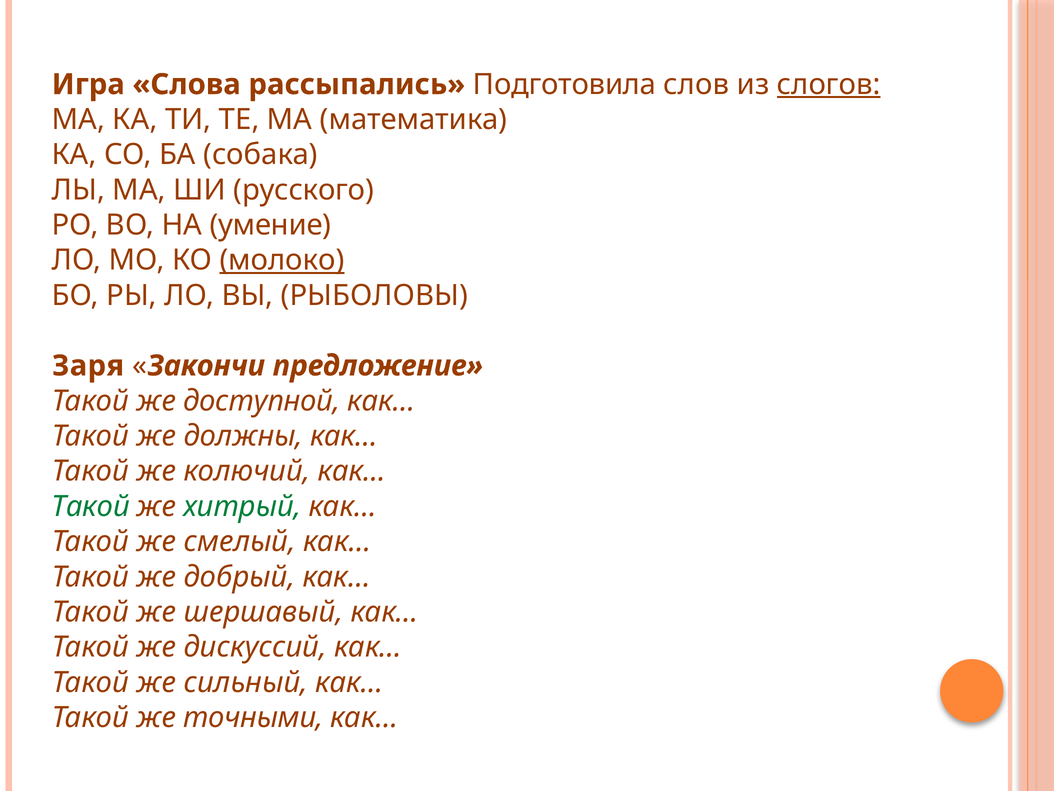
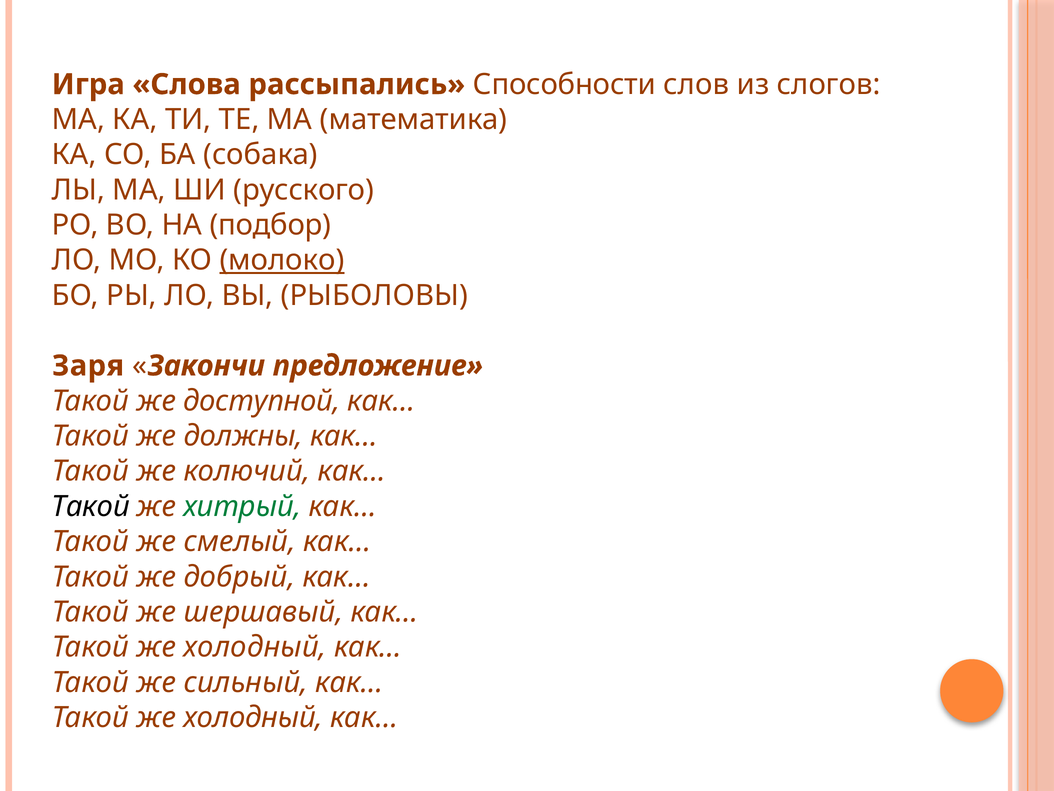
Подготовила: Подготовила -> Способности (564, 84)
слогов underline: present -> none (829, 84)
умение: умение -> подбор (270, 225)
Такой colour: green -> black (90, 506)
дискуссий: дискуссий -> холодный (255, 647)
точными: точными -> холодный (253, 717)
